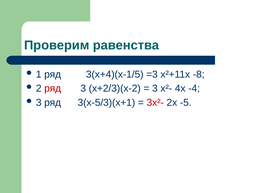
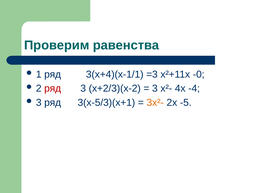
3(х+4)(х-1/5: 3(х+4)(х-1/5 -> 3(х+4)(х-1/1 (115, 75)
-8: -8 -> -0 (199, 75)
3x²- colour: red -> orange (155, 103)
